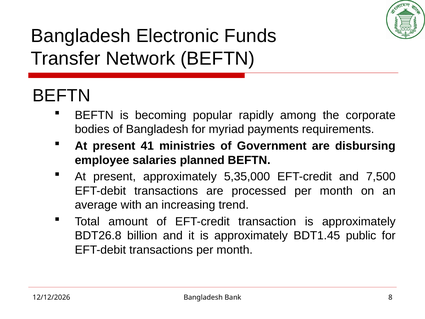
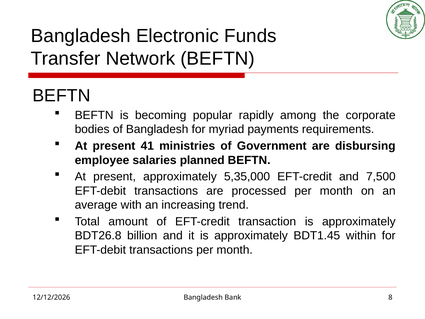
public: public -> within (361, 236)
